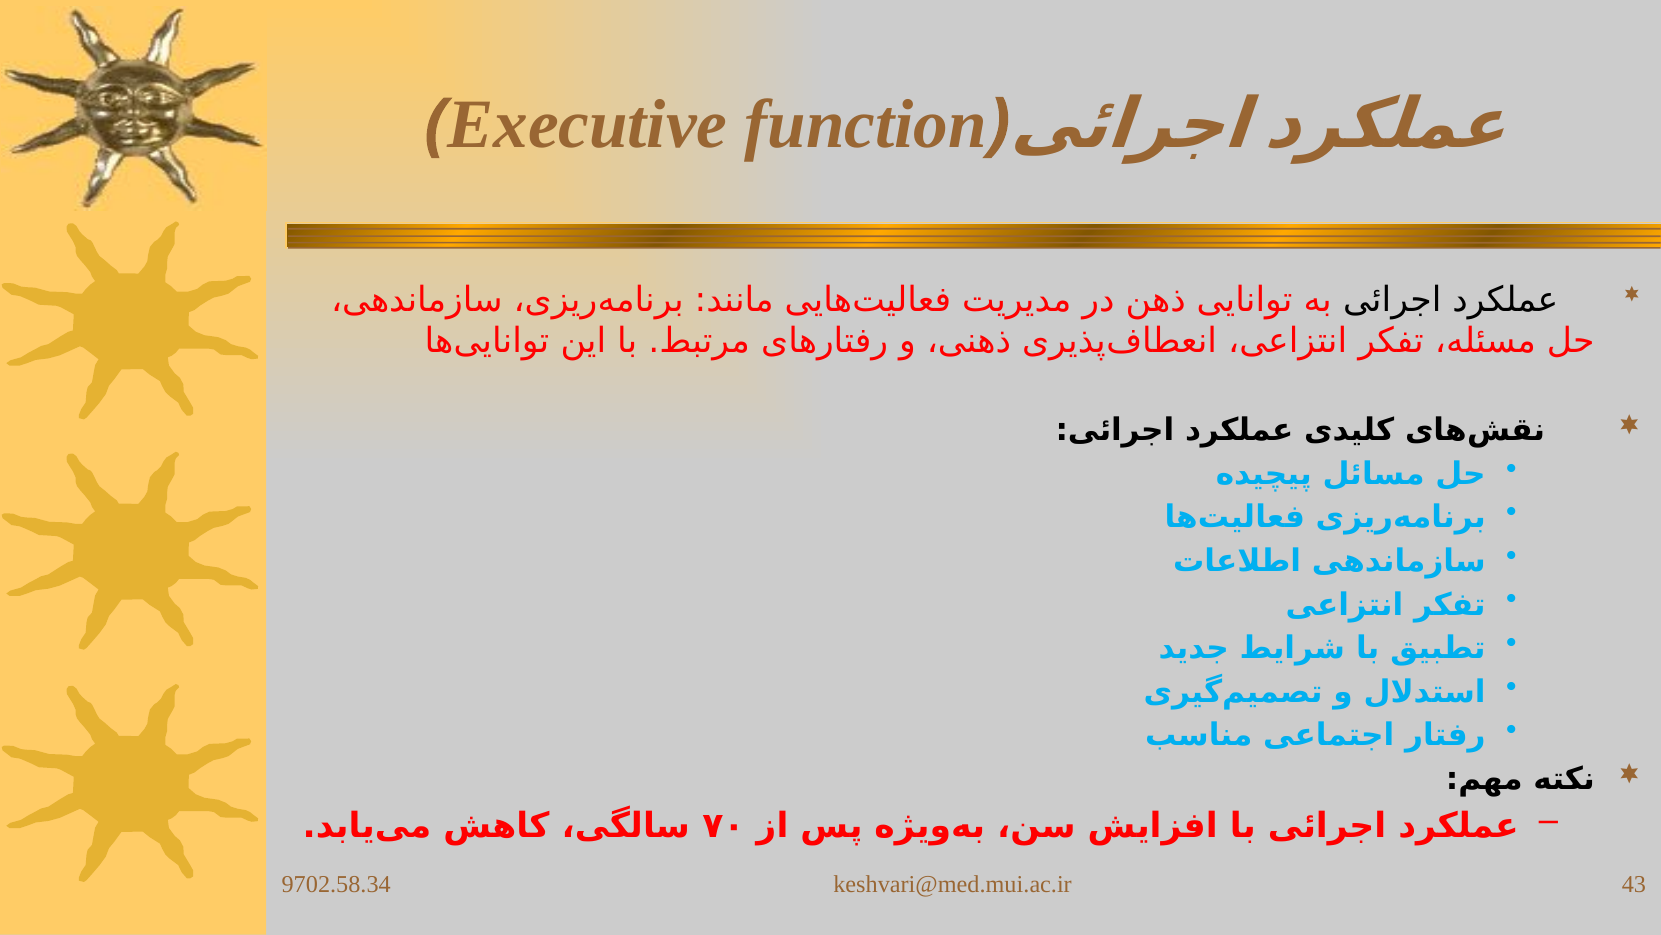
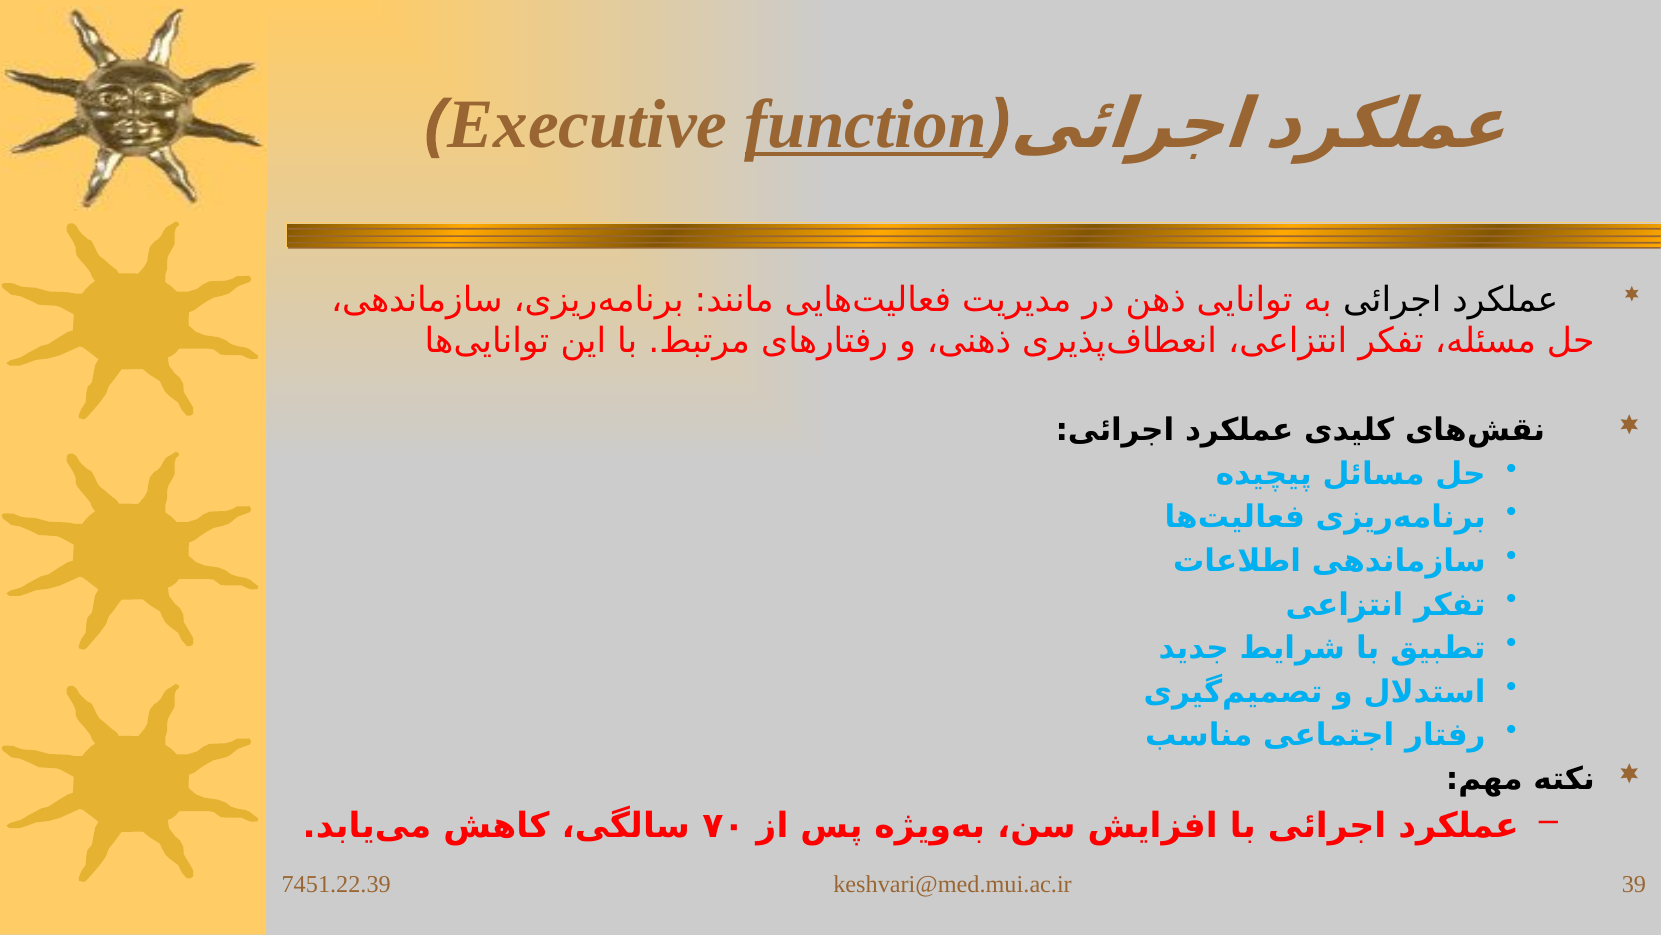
function underline: none -> present (866, 124)
9702.58.34: 9702.58.34 -> 7451.22.39 (336, 884)
43: 43 -> 39 (1634, 884)
